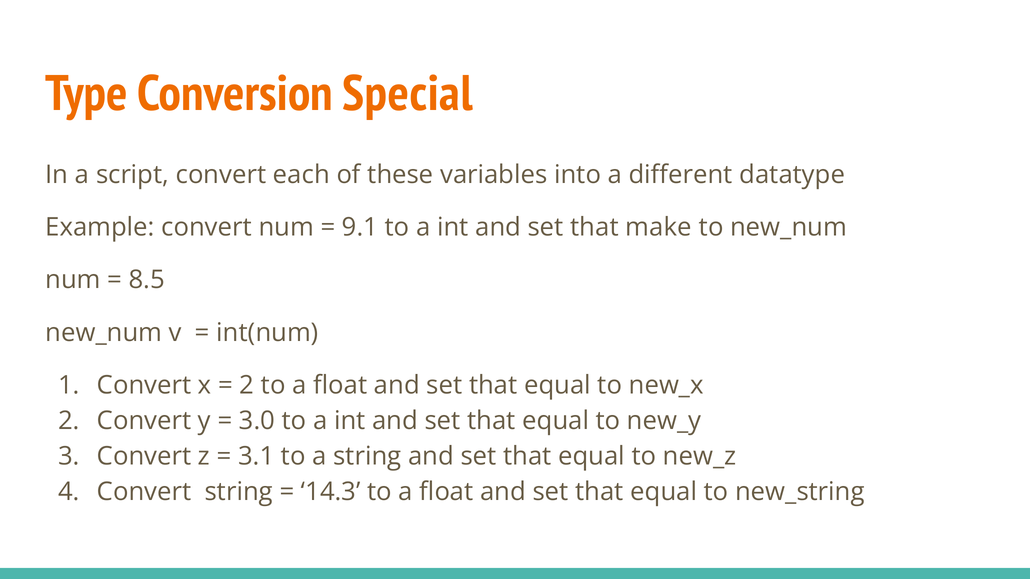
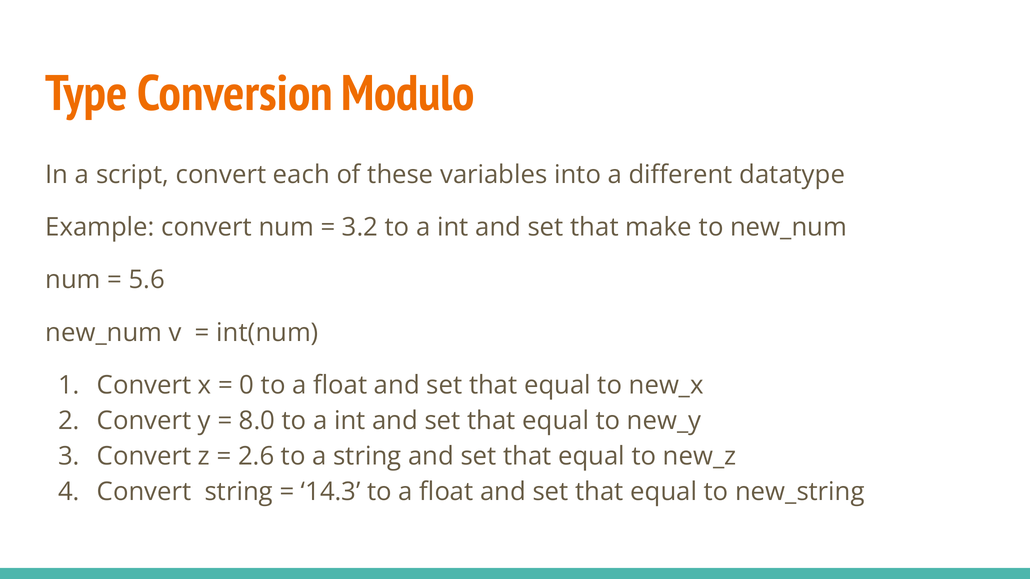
Special: Special -> Modulo (408, 94)
9.1: 9.1 -> 3.2 (360, 228)
8.5: 8.5 -> 5.6 (147, 280)
2: 2 -> 0 (247, 386)
3.0: 3.0 -> 8.0 (257, 421)
3.1: 3.1 -> 2.6 (256, 457)
